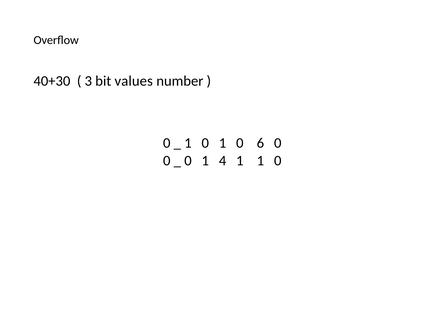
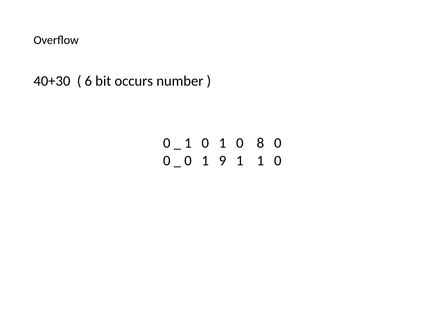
3: 3 -> 6 (88, 81)
values: values -> occurs (134, 81)
6: 6 -> 8 (260, 143)
4: 4 -> 9 (223, 161)
